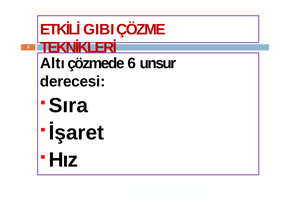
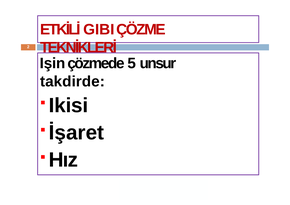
Altı: Altı -> Işin (53, 63)
6: 6 -> 5 (132, 63)
derecesi: derecesi -> takdirde (72, 82)
Sıra: Sıra -> Ikisi (68, 106)
